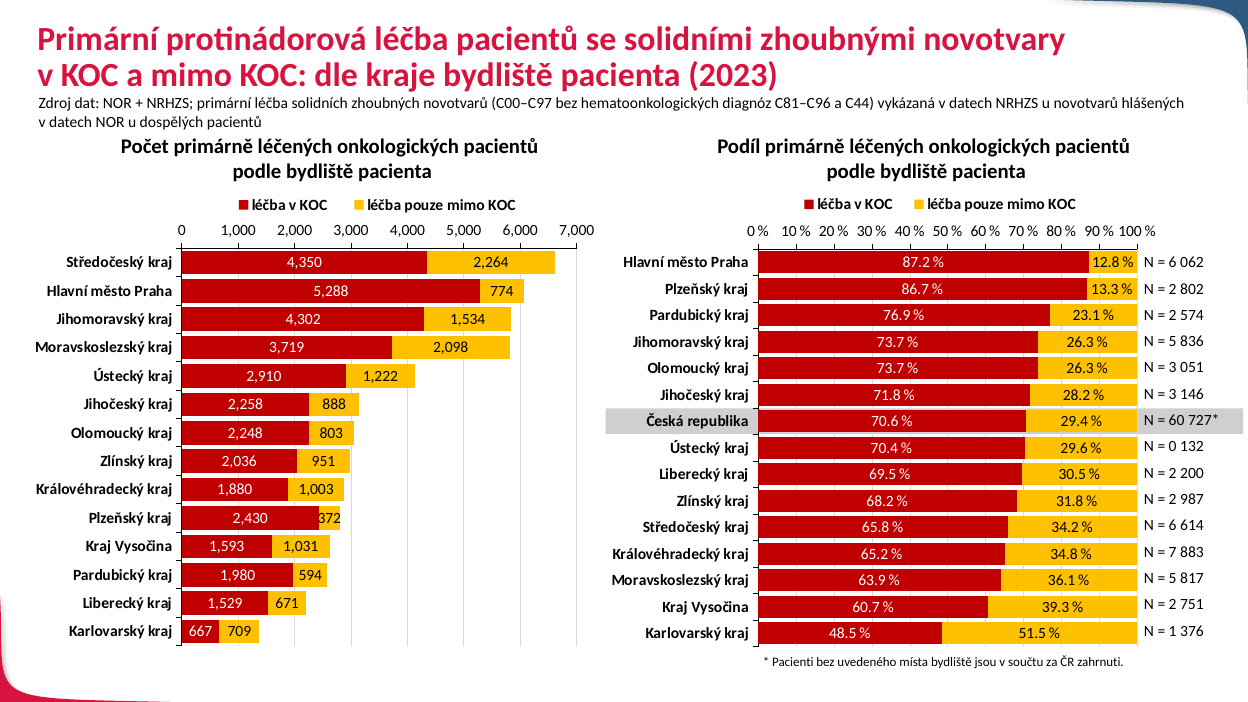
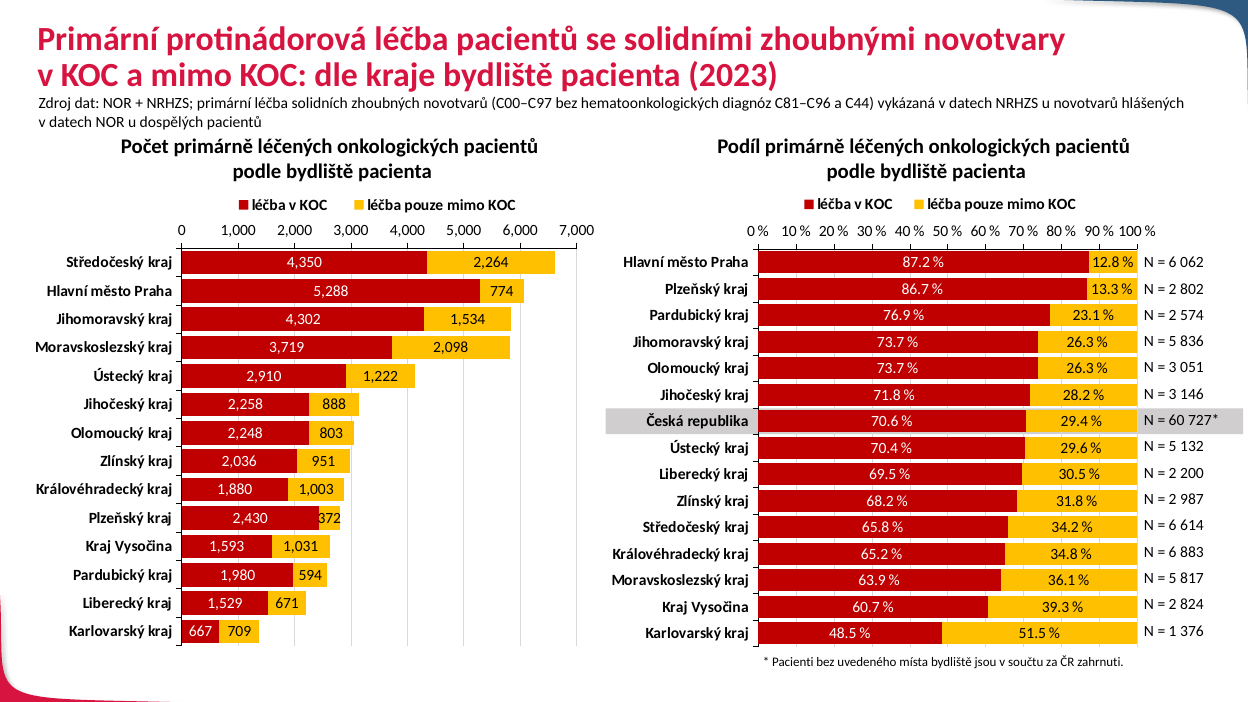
0: 0 -> 5 (1173, 447)
7: 7 -> 6 (1173, 552)
751: 751 -> 824 (1192, 605)
